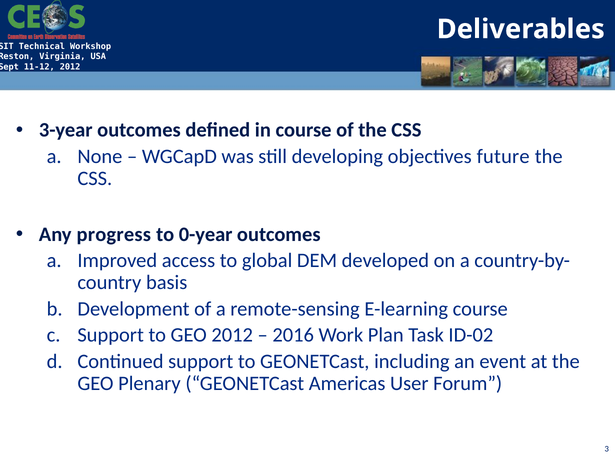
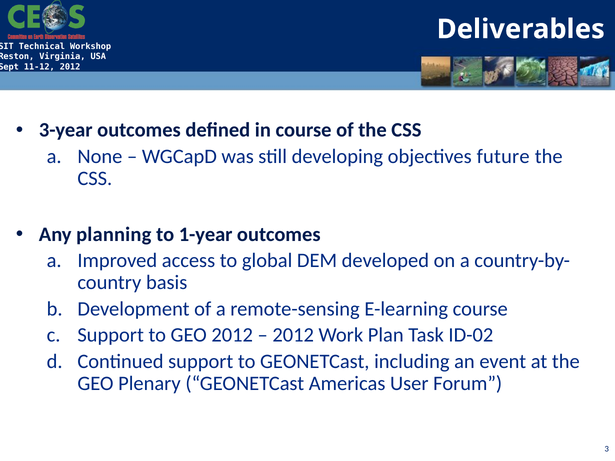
progress: progress -> planning (114, 235)
0-year: 0-year -> 1-year (206, 235)
2016: 2016 -> 2012 (293, 335)
